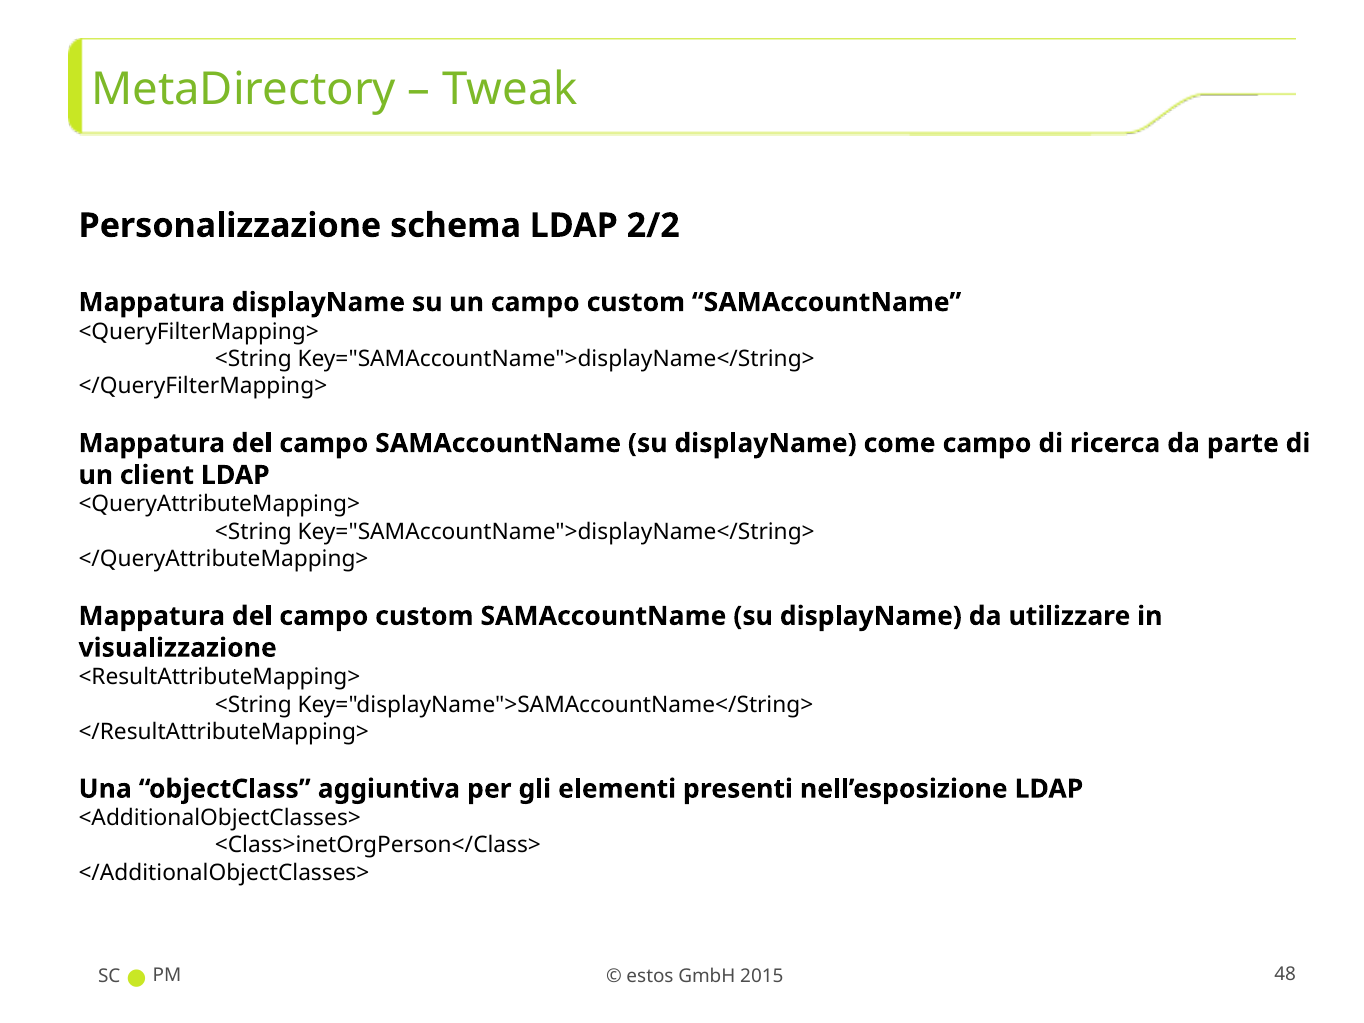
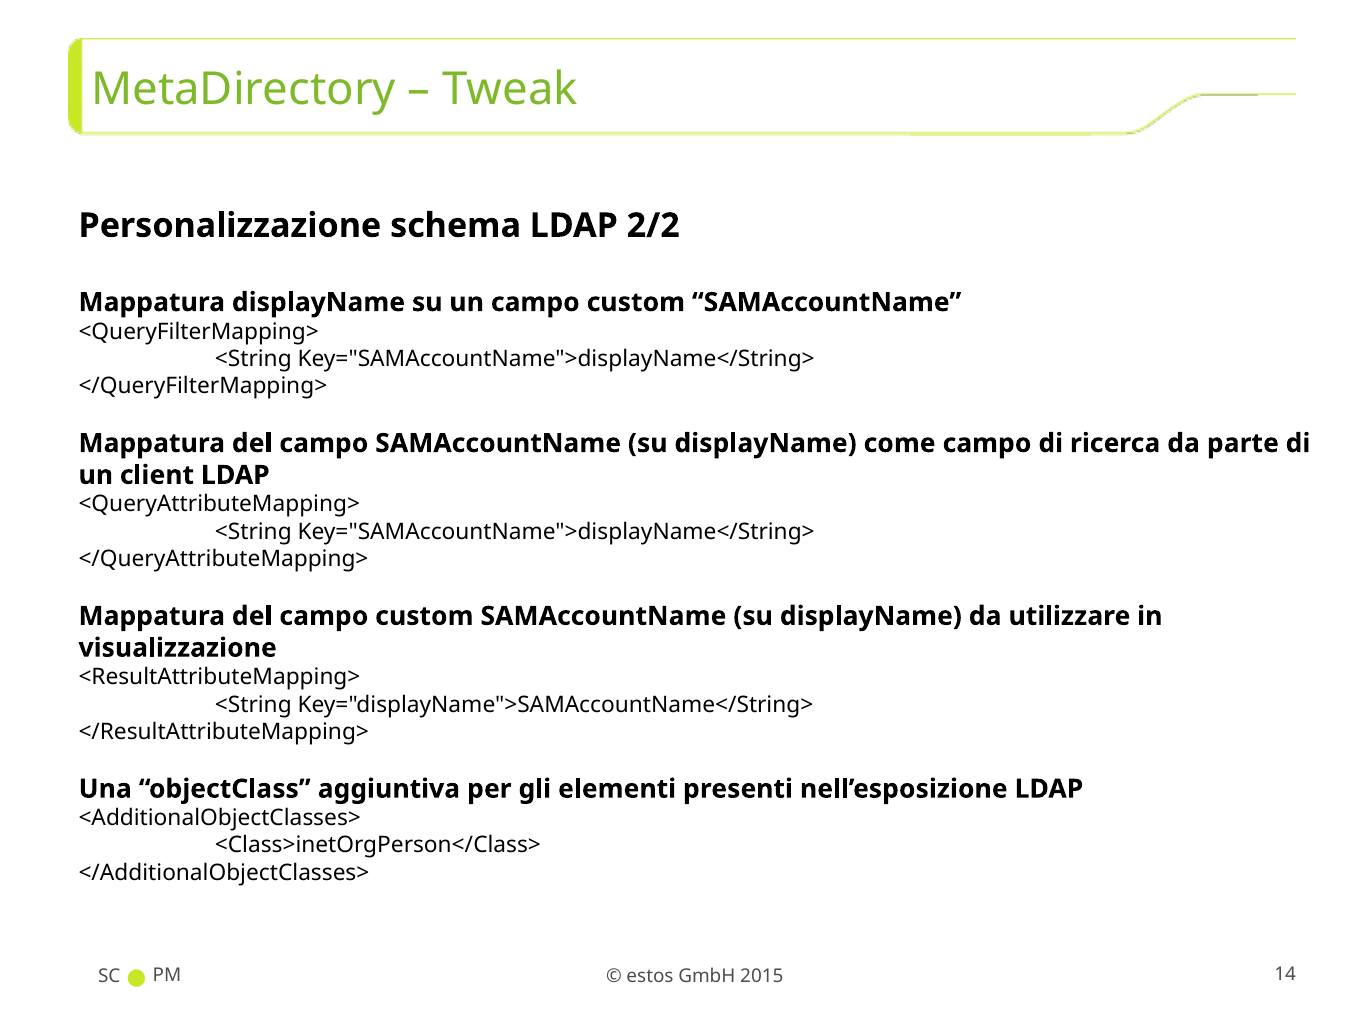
48: 48 -> 14 (1285, 975)
